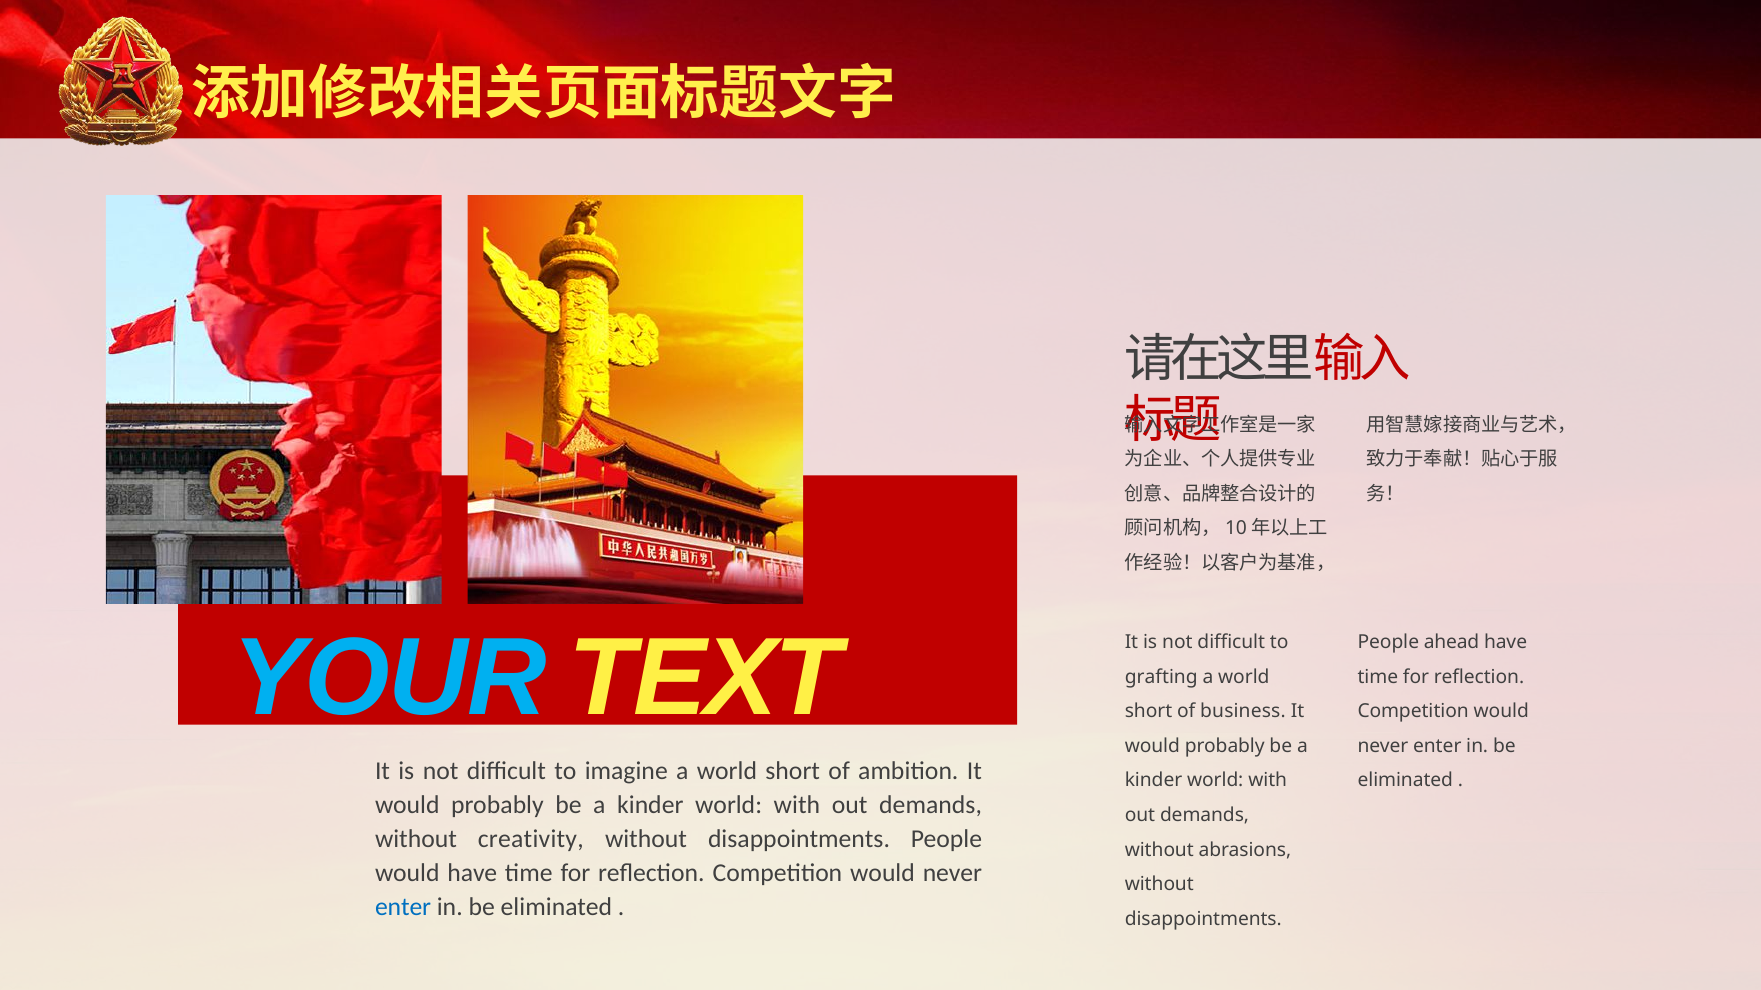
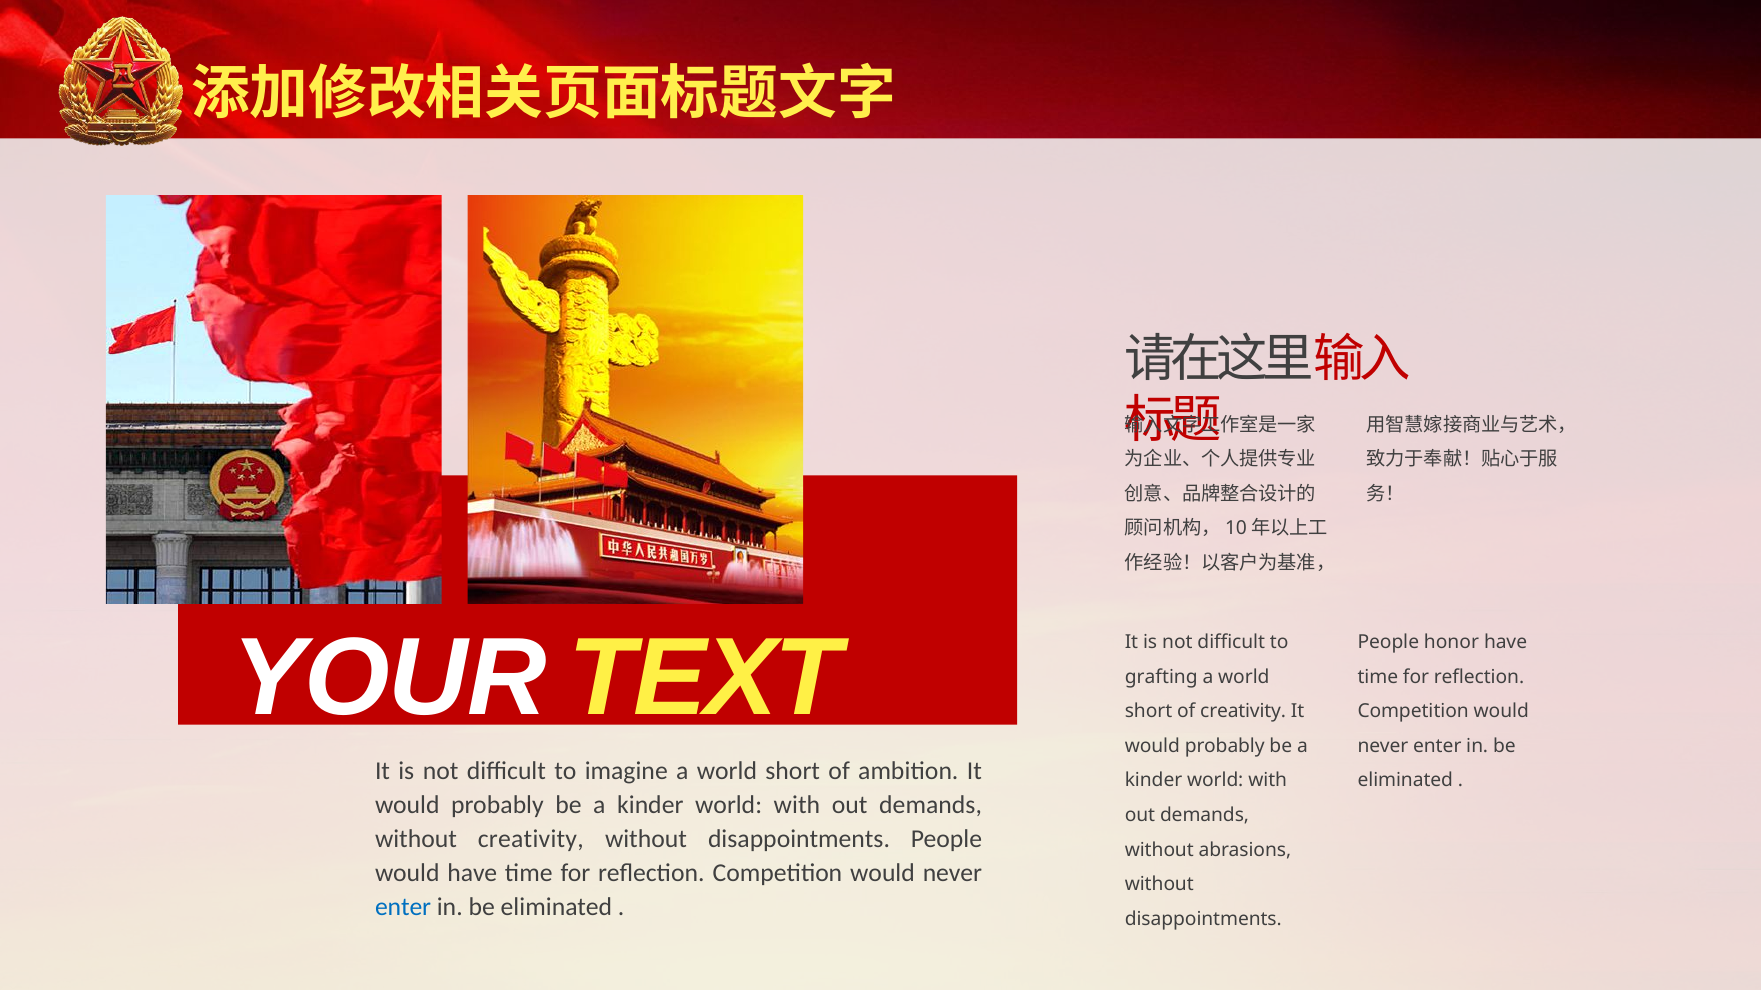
YOUR colour: light blue -> white (390, 678)
ahead: ahead -> honor (1451, 642)
of business: business -> creativity (1243, 712)
